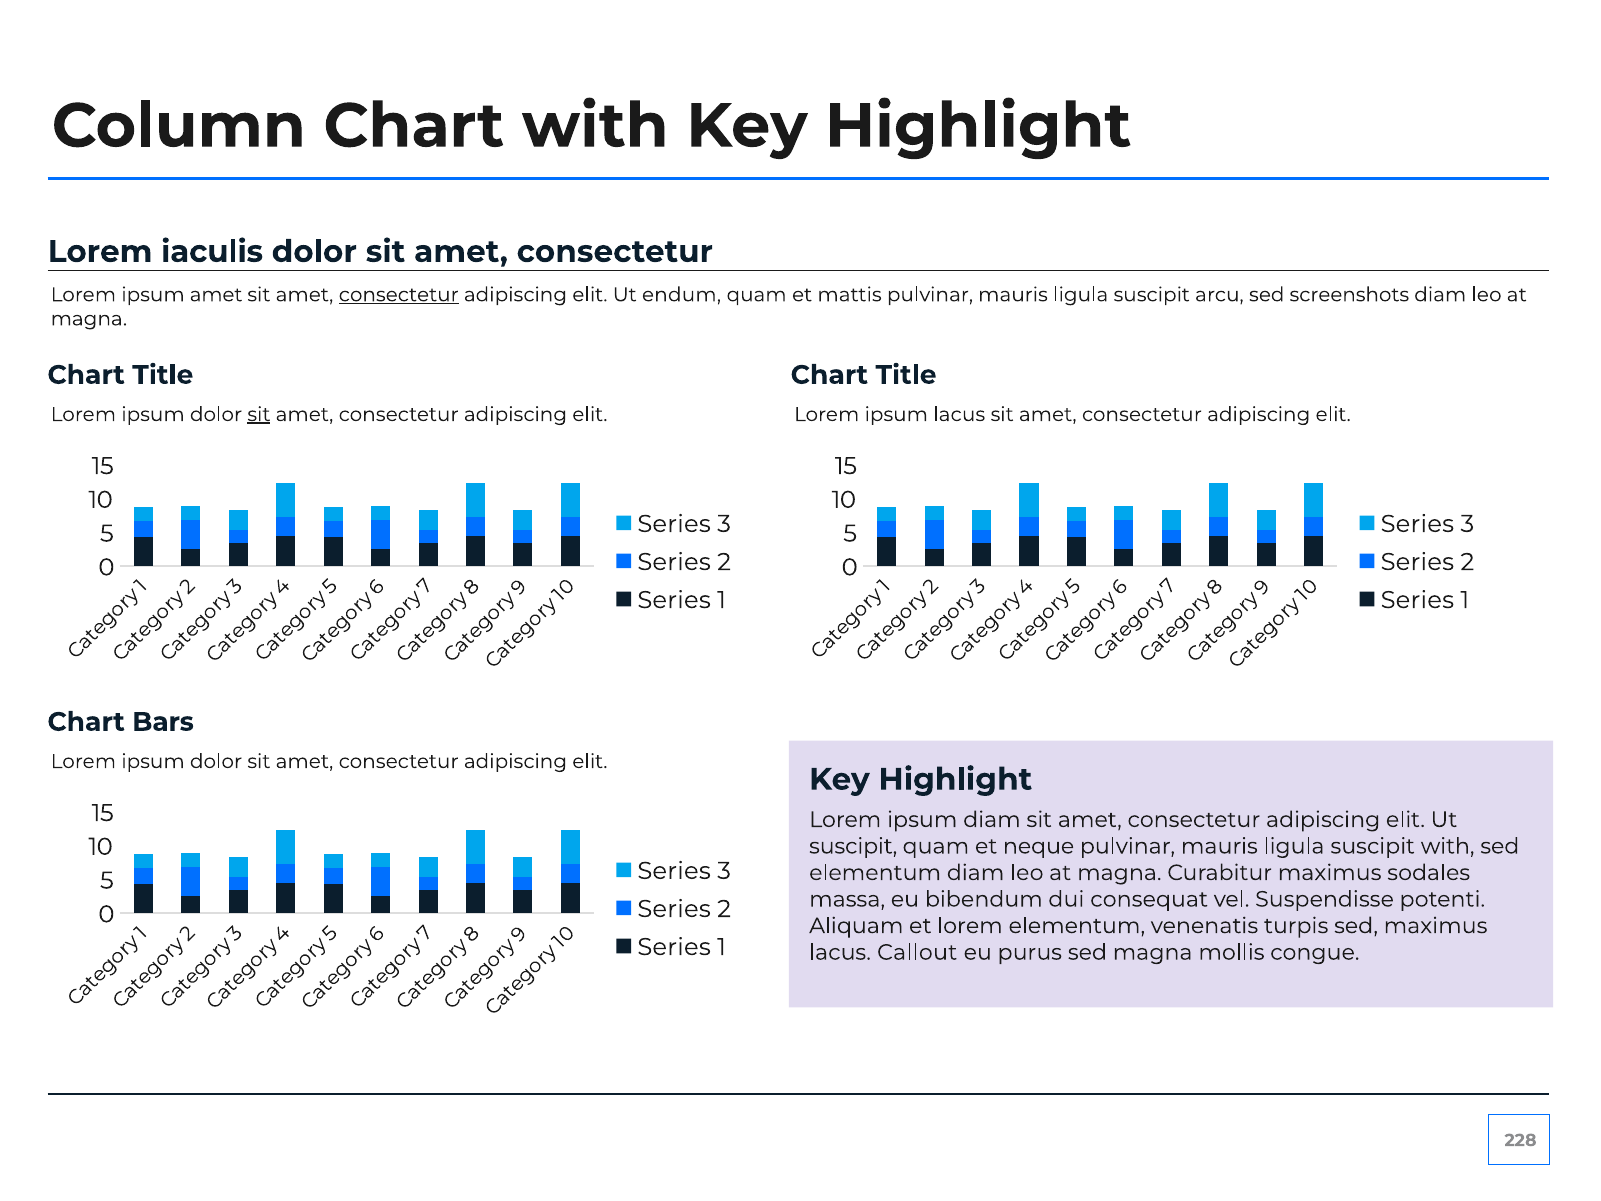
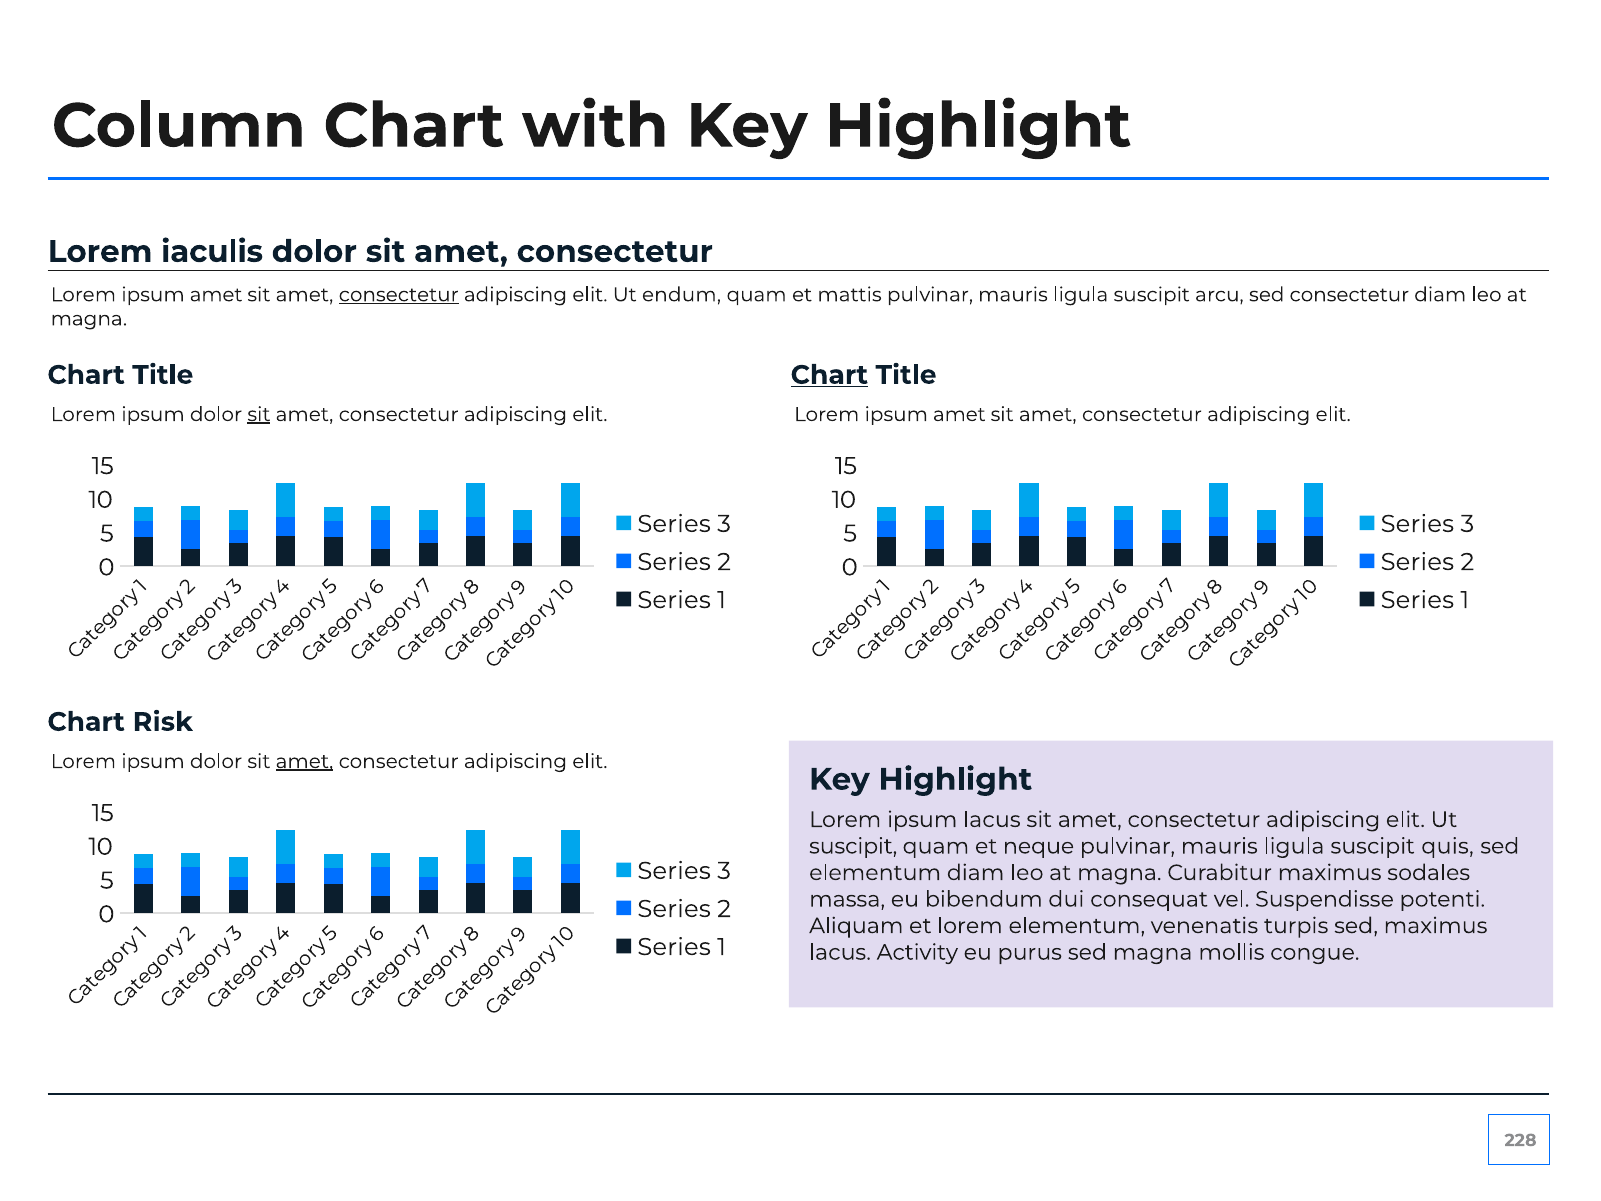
sed screenshots: screenshots -> consectetur (1349, 295)
Chart underline: none -> present (829, 375)
lacus: lacus -> amet (959, 414)
Bars: Bars -> Risk (163, 722)
amet underline: none -> present (304, 761)
ipsum diam: diam -> lacus (992, 820)
suscipit with: with -> quis (1447, 846)
Callout: Callout -> Activity (917, 952)
